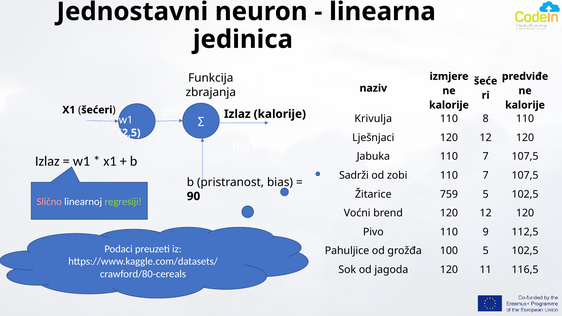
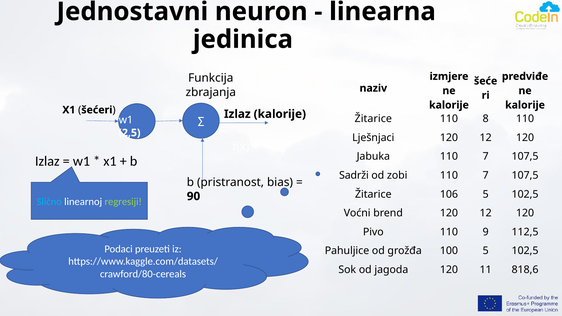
Krivulja: Krivulja -> Žitarice (373, 119)
759: 759 -> 106 (449, 194)
Slično colour: pink -> light blue (49, 202)
116,5: 116,5 -> 818,6 (525, 270)
